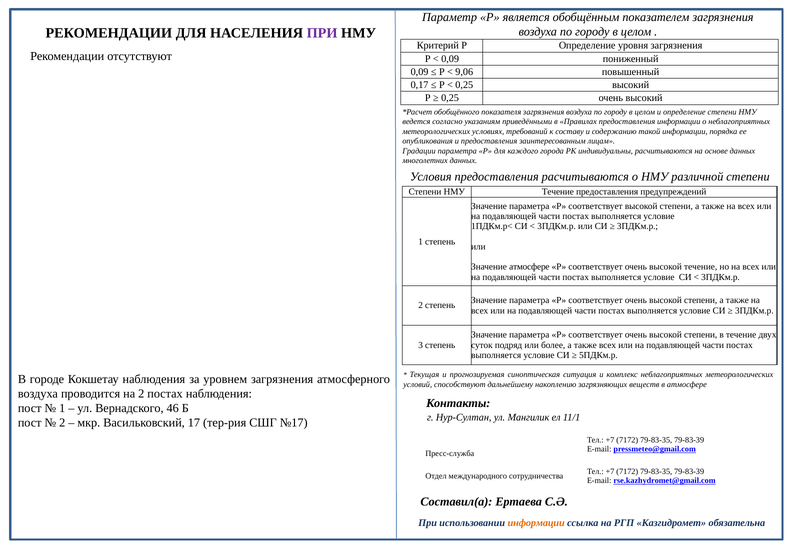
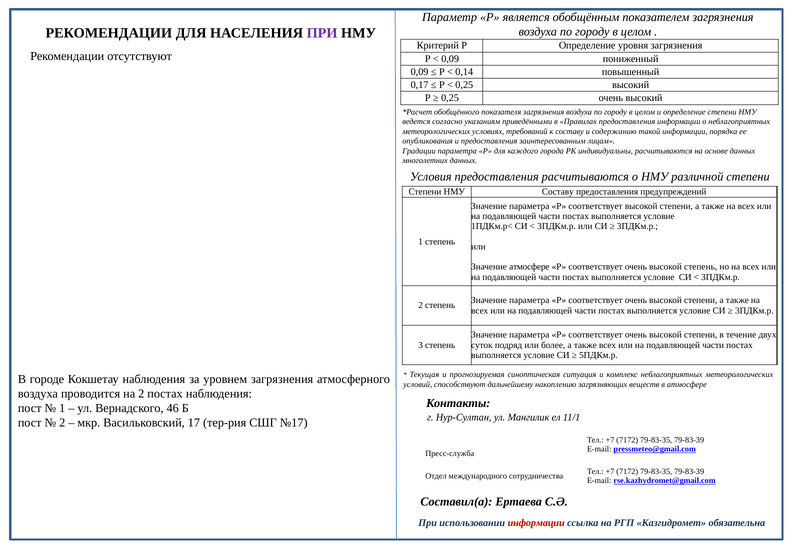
9,06: 9,06 -> 0,14 (464, 72)
НМУ Течение: Течение -> Составу (558, 192)
высокой течение: течение -> степень (701, 267)
информации colour: orange -> red (536, 523)
